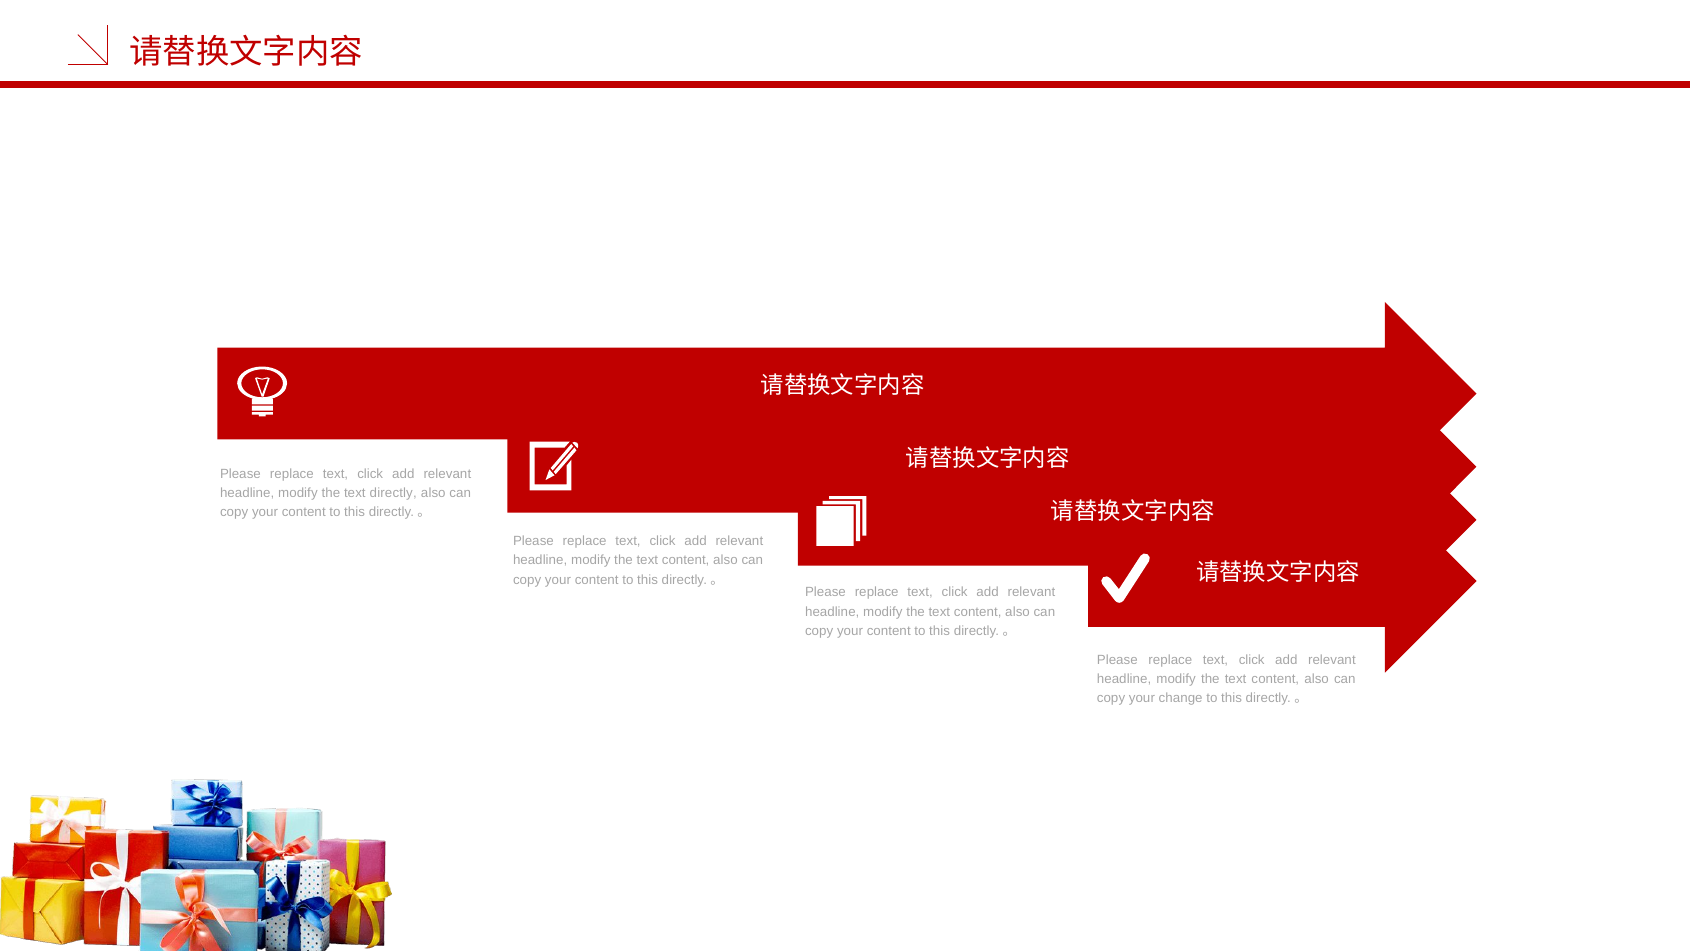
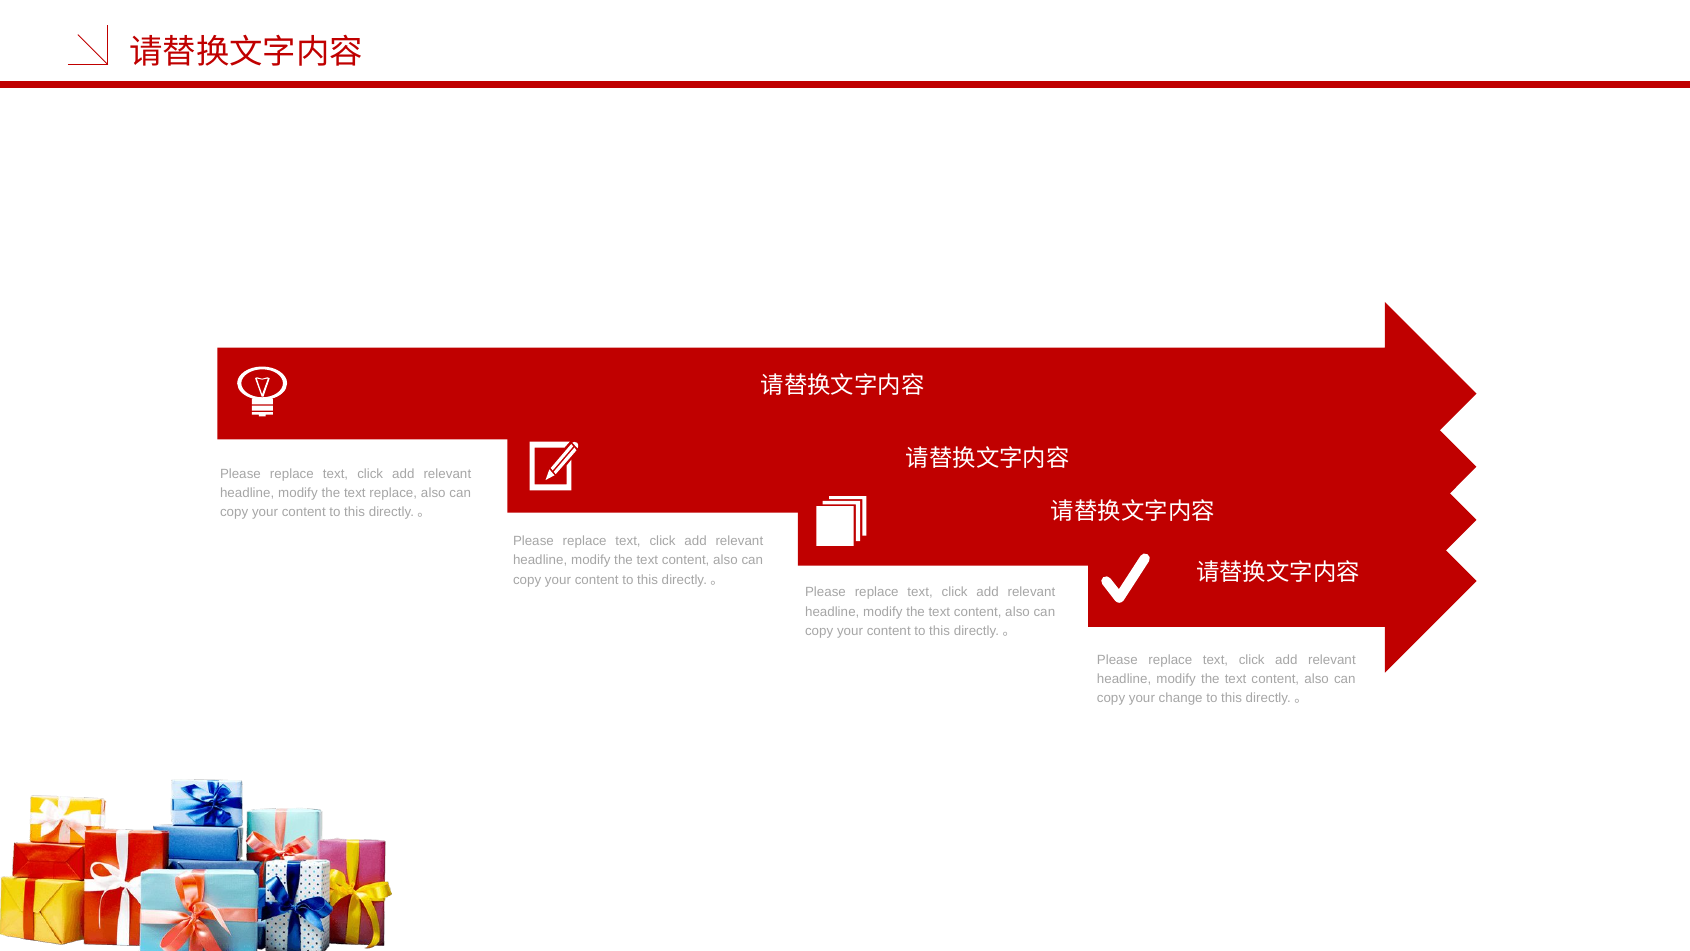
text directly: directly -> replace (393, 493)
